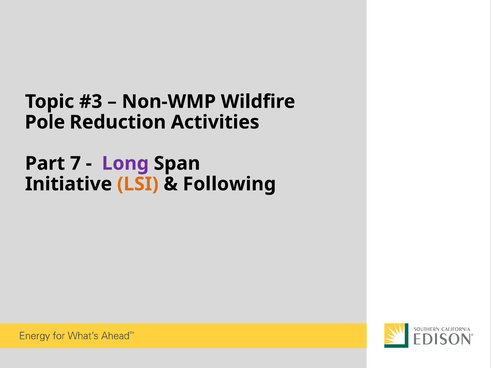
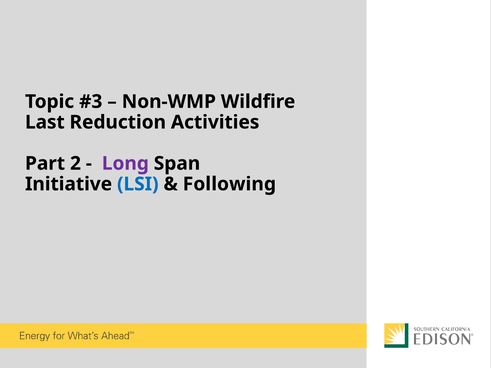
Pole: Pole -> Last (45, 122)
7: 7 -> 2 (75, 164)
LSI colour: orange -> blue (138, 184)
